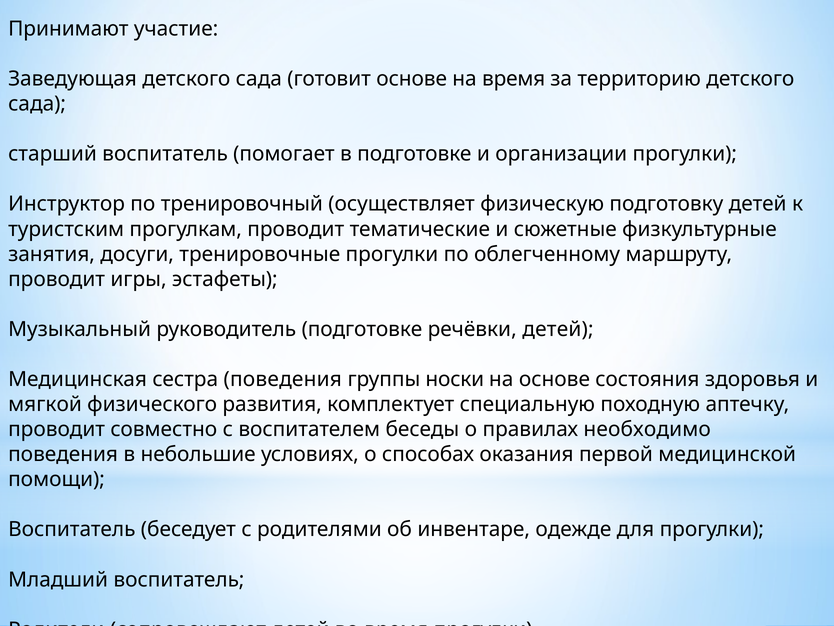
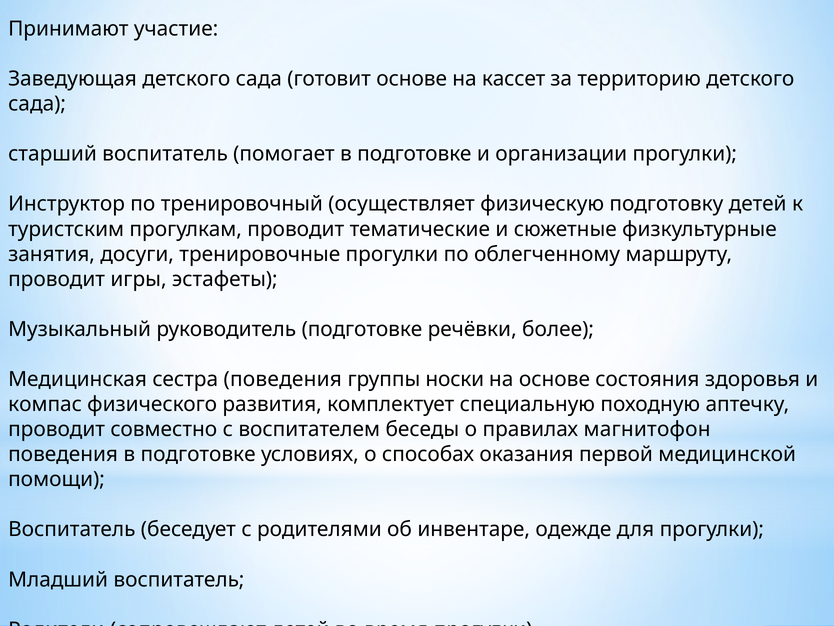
на время: время -> кассет (514, 79)
речёвки детей: детей -> более (558, 329)
мягкой: мягкой -> компас (45, 404)
необходимо: необходимо -> магнитофон (647, 429)
поведения в небольшие: небольшие -> подготовке (198, 454)
